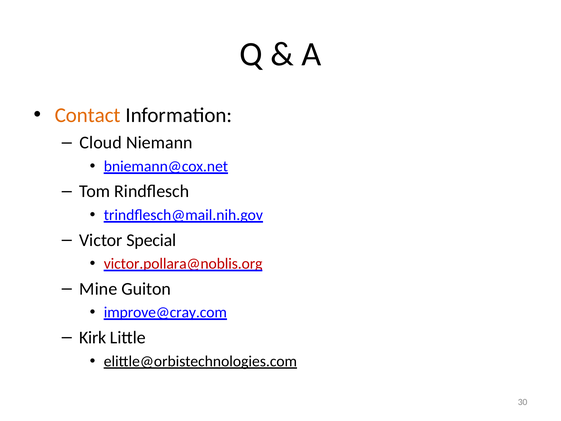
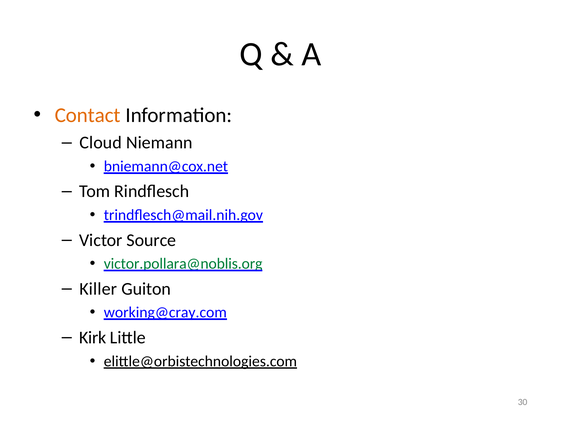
Special: Special -> Source (151, 240)
victor.pollara@noblis.org colour: red -> green (183, 264)
Mine: Mine -> Killer (98, 289)
improve@cray.com: improve@cray.com -> working@cray.com (165, 312)
